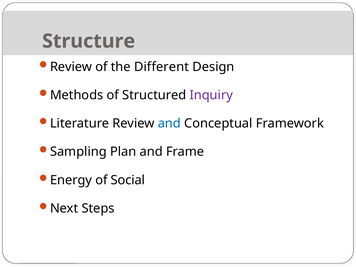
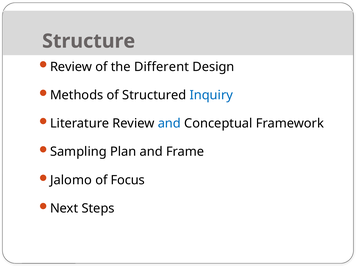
Inquiry colour: purple -> blue (211, 95)
Energy: Energy -> Jalomo (71, 180)
Social: Social -> Focus (128, 180)
